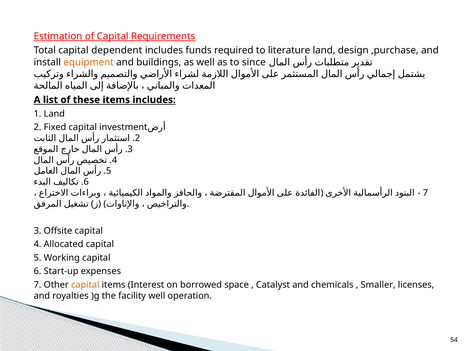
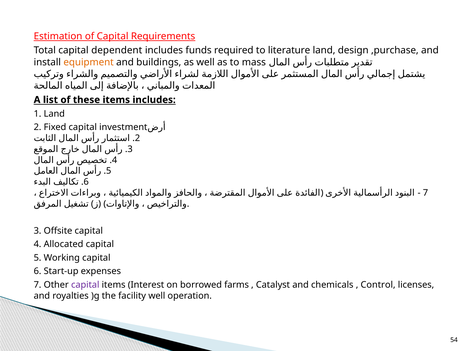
since: since -> mass (254, 62)
capital colour: orange -> purple (85, 285)
space: space -> farms (237, 285)
Smaller: Smaller -> Control (378, 285)
